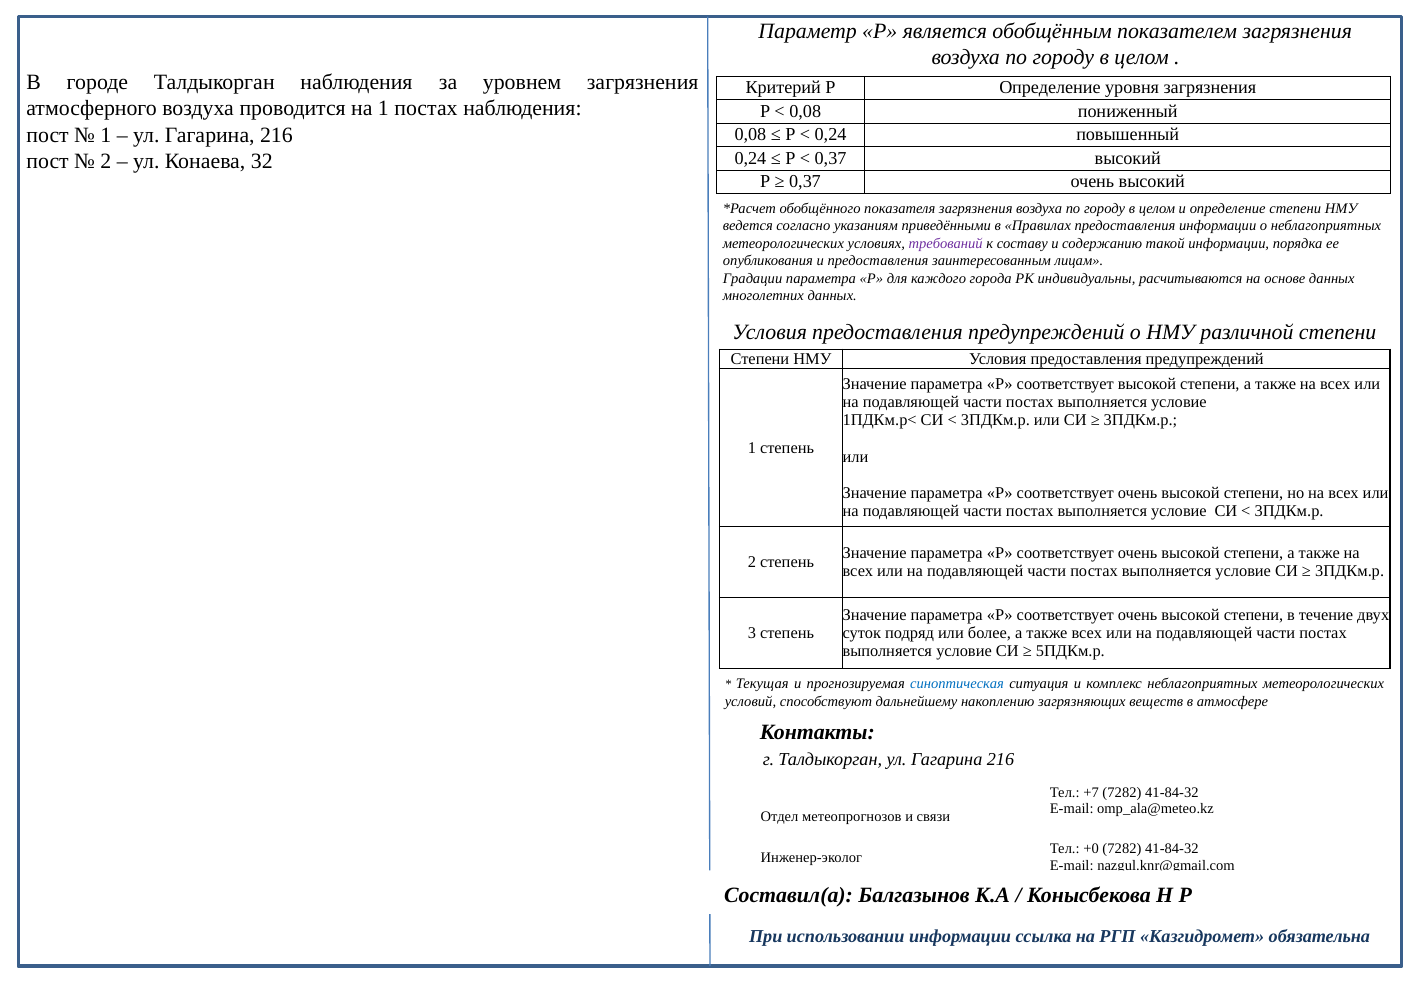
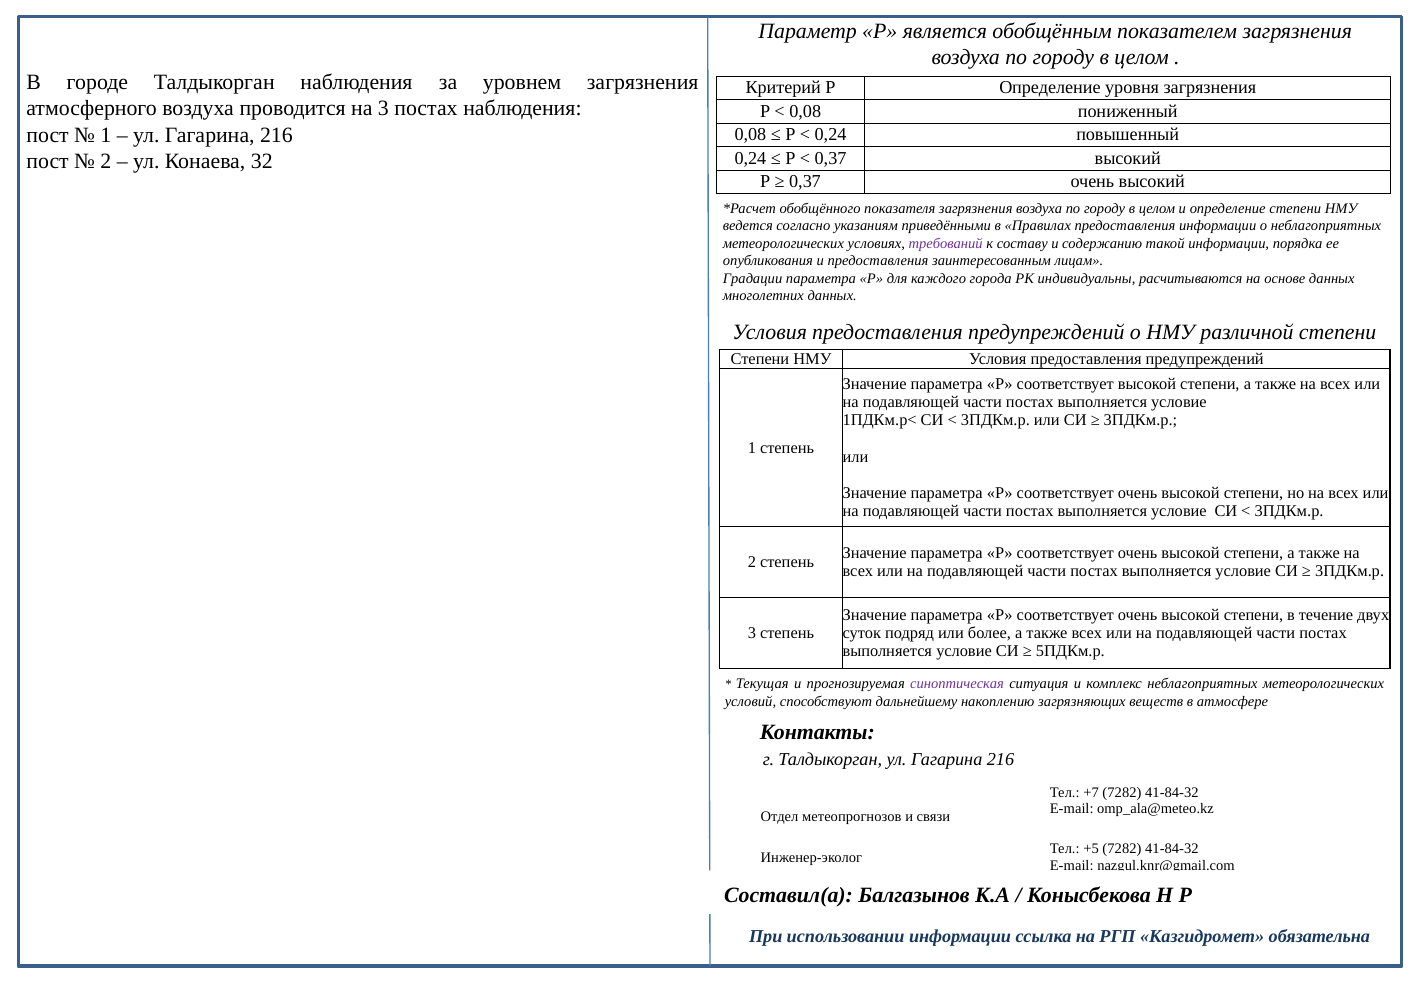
на 1: 1 -> 3 (383, 109)
синоптическая colour: blue -> purple (957, 684)
+0: +0 -> +5 (1091, 849)
